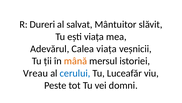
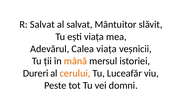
R Dureri: Dureri -> Salvat (42, 24)
Vreau: Vreau -> Dureri (36, 73)
cerului colour: blue -> orange (75, 73)
